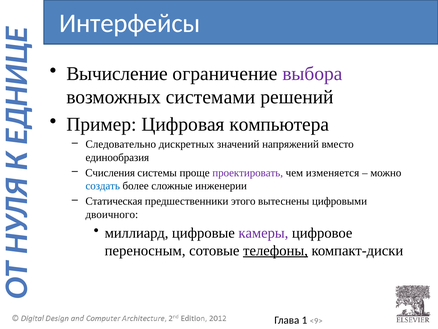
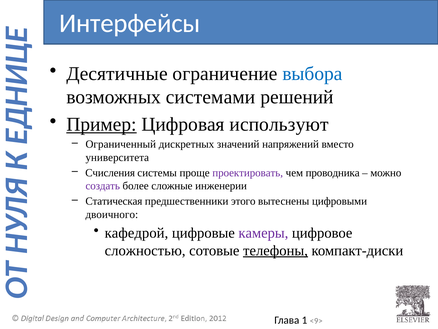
Вычисление: Вычисление -> Десятичные (117, 74)
выбора colour: purple -> blue (312, 74)
Пример underline: none -> present (101, 124)
компьютера: компьютера -> используют (279, 124)
Следовательно: Следовательно -> Ограниченный (121, 144)
единообразия: единообразия -> университета (117, 157)
изменяется: изменяется -> проводника (333, 173)
создать colour: blue -> purple (103, 186)
миллиард: миллиард -> кафедрой (136, 233)
переносным: переносным -> сложностью (145, 250)
